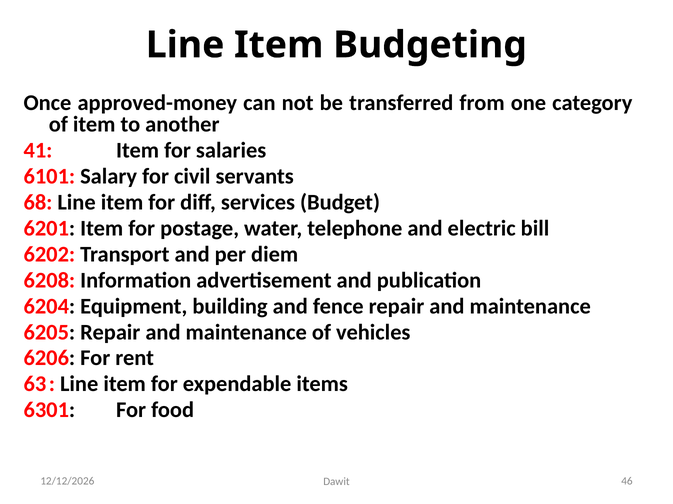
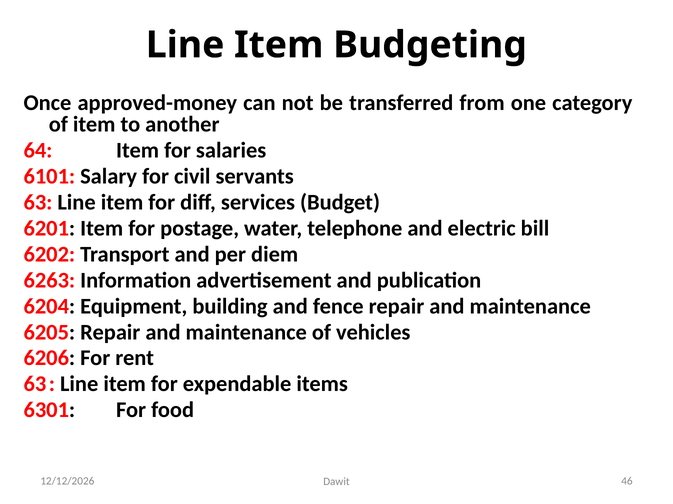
41: 41 -> 64 (38, 150)
68: 68 -> 63 (38, 203)
6208: 6208 -> 6263 (49, 281)
